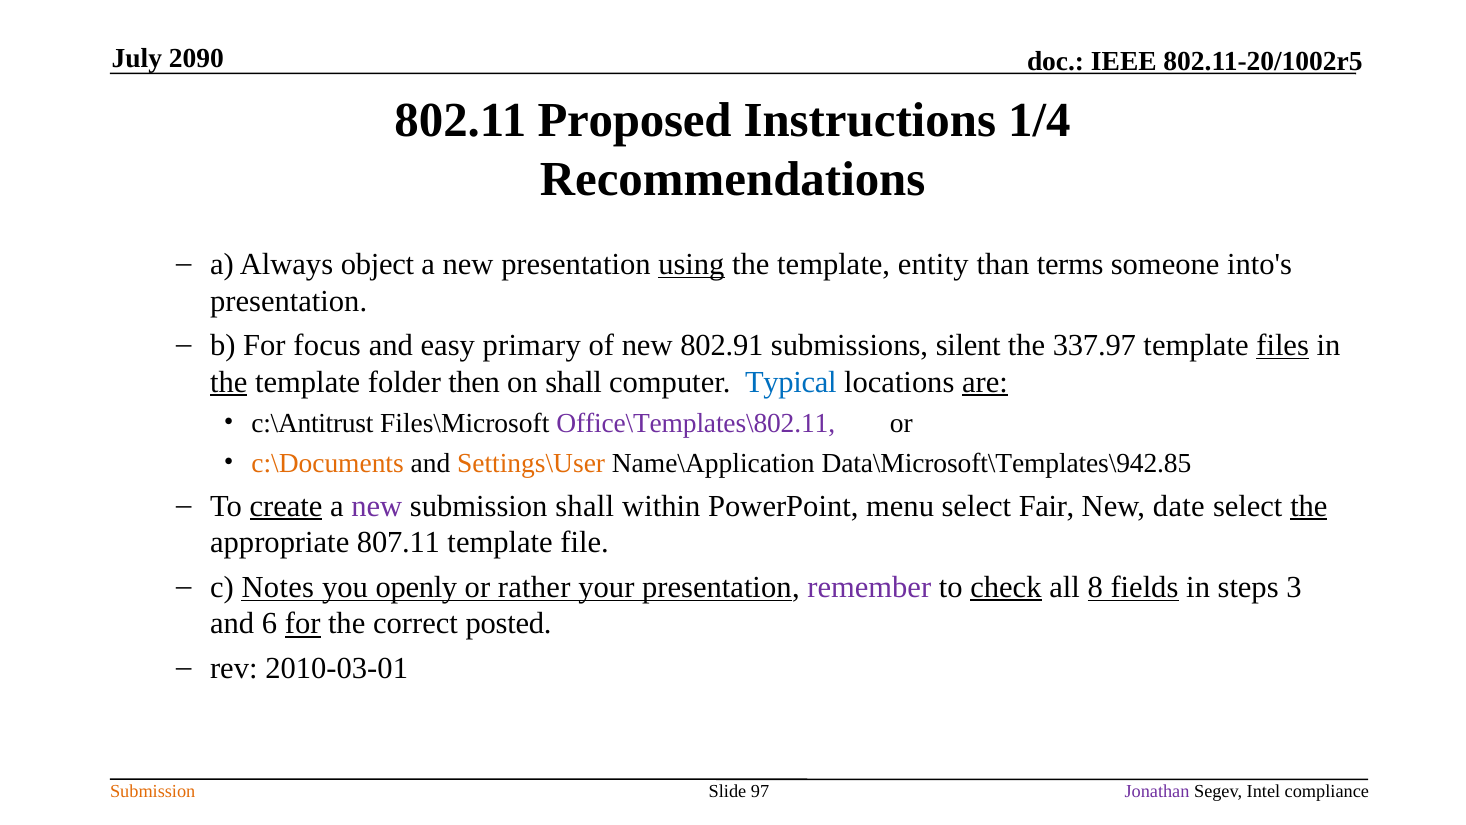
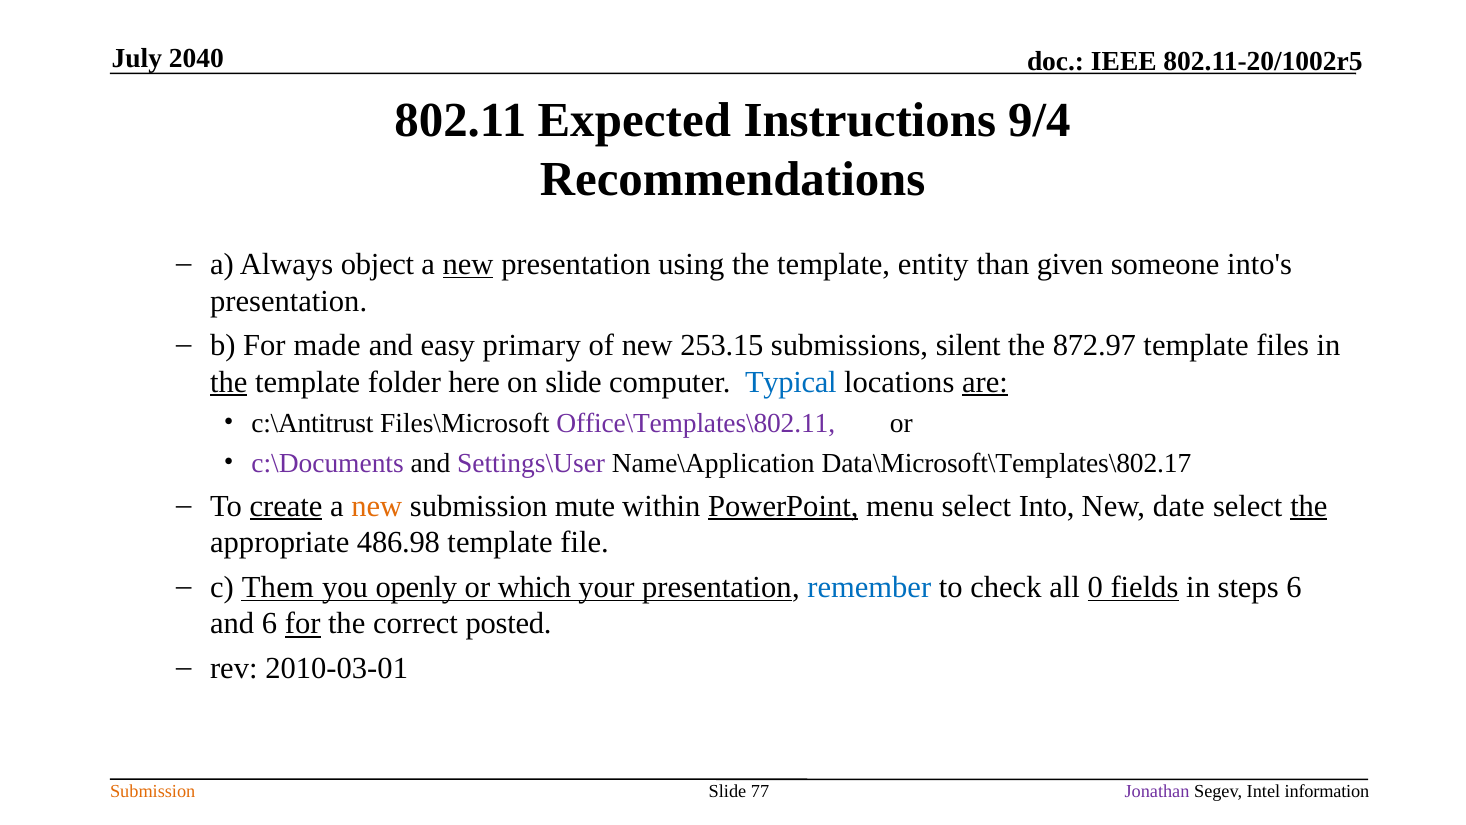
2090: 2090 -> 2040 (196, 58)
Proposed: Proposed -> Expected (634, 121)
1/4: 1/4 -> 9/4 (1039, 121)
new underline: none -> present (468, 264)
using underline: present -> none (691, 264)
terms: terms -> given (1070, 264)
focus: focus -> made (327, 345)
802.91: 802.91 -> 253.15 (722, 345)
337.97: 337.97 -> 872.97 (1094, 345)
files underline: present -> none (1283, 345)
then: then -> here (474, 382)
on shall: shall -> slide (574, 382)
c:\Documents colour: orange -> purple (328, 463)
Settings\User colour: orange -> purple (531, 463)
Data\Microsoft\Templates\942.85: Data\Microsoft\Templates\942.85 -> Data\Microsoft\Templates\802.17 (1006, 463)
new colour: purple -> orange (377, 506)
submission shall: shall -> mute (585, 506)
PowerPoint underline: none -> present (783, 506)
Fair: Fair -> Into (1047, 506)
807.11: 807.11 -> 486.98 (398, 543)
Notes: Notes -> Them (278, 587)
rather: rather -> which (534, 587)
remember colour: purple -> blue (869, 587)
check underline: present -> none (1006, 587)
8: 8 -> 0 (1095, 587)
steps 3: 3 -> 6 (1294, 587)
97: 97 -> 77 (760, 791)
compliance: compliance -> information (1327, 791)
